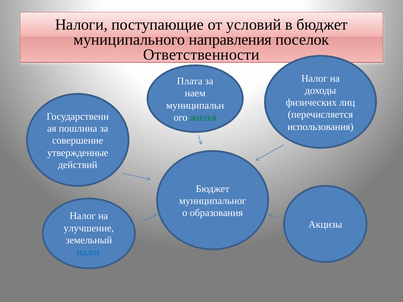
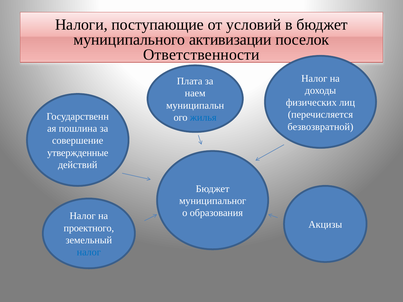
направления: направления -> активизации (230, 40)
жилья colour: green -> blue (203, 118)
использования: использования -> безвозвратной (320, 127)
улучшение: улучшение -> проектного (89, 228)
